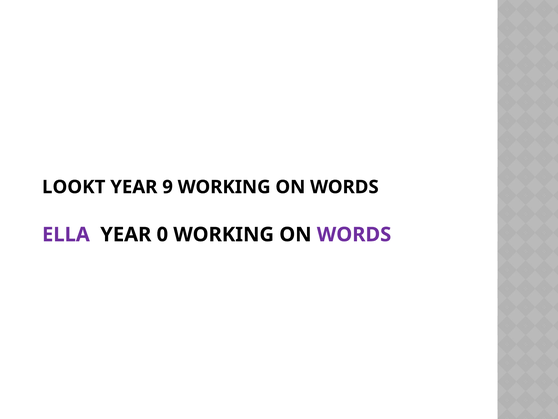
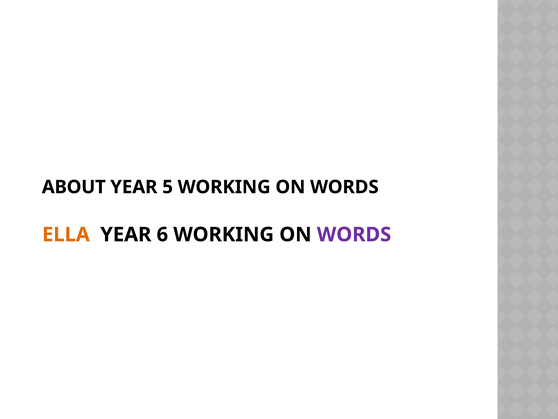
LOOKT: LOOKT -> ABOUT (74, 187)
9: 9 -> 5 (168, 187)
ELLA colour: purple -> orange (66, 234)
0: 0 -> 6 (162, 234)
